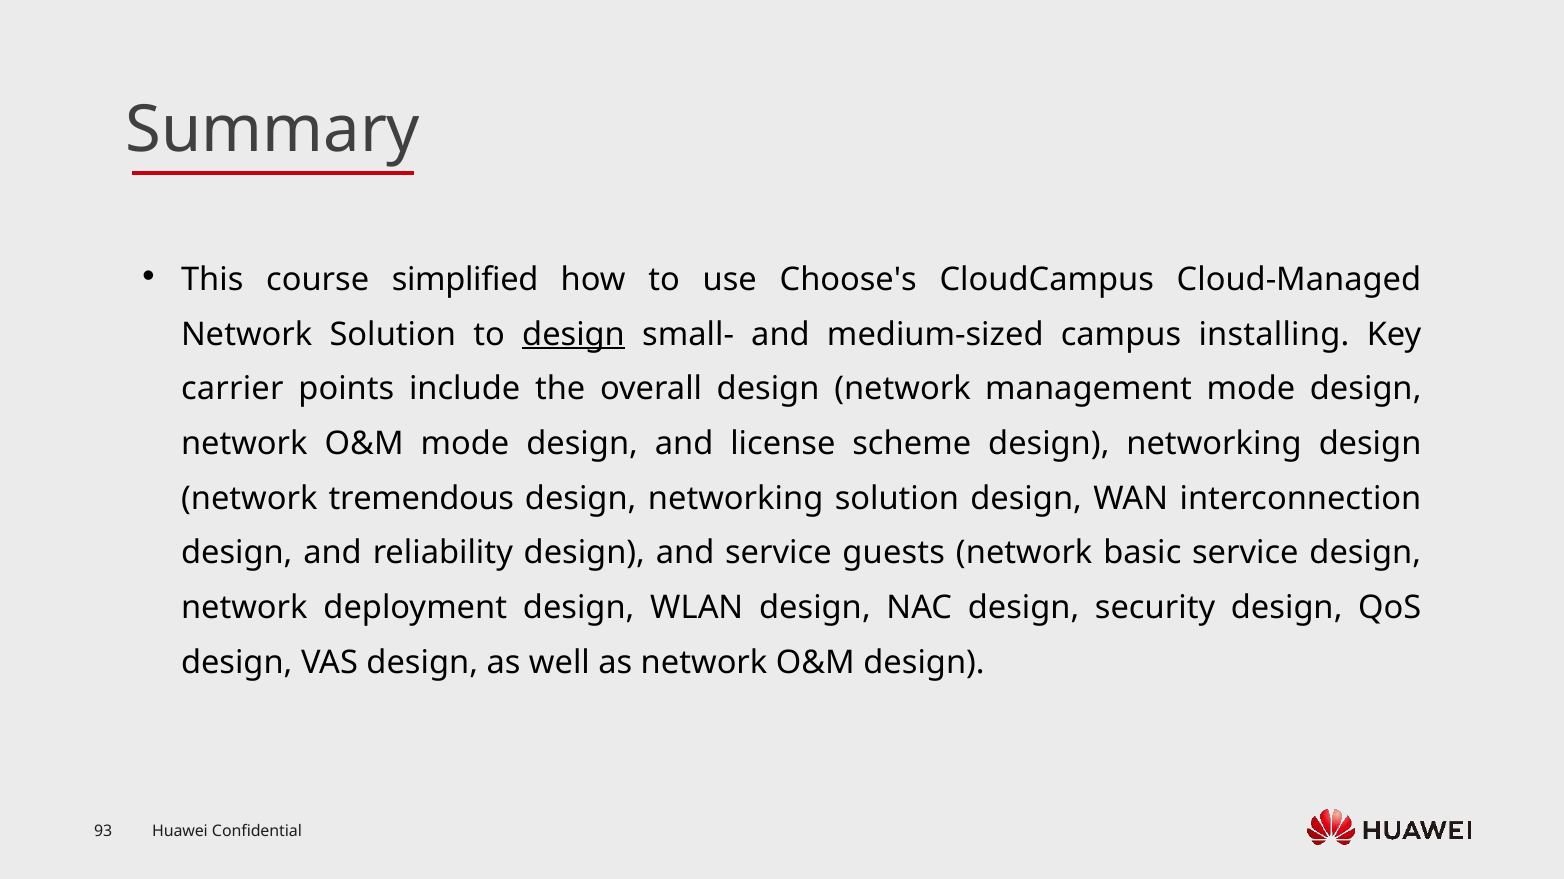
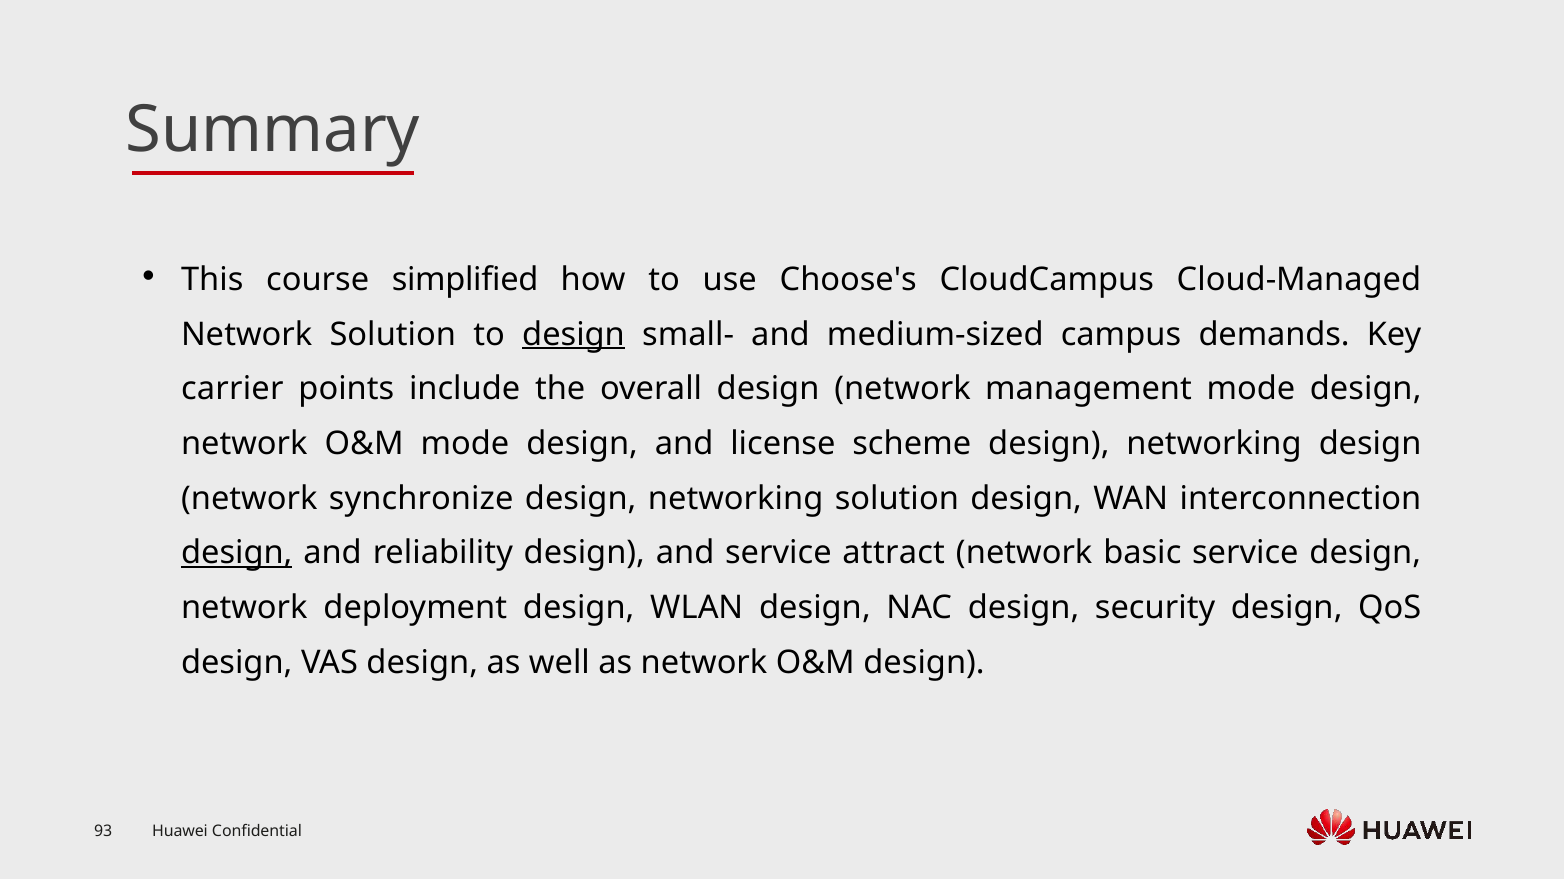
installing: installing -> demands (1274, 335)
tremendous: tremendous -> synchronize (421, 499)
design underline: none -> present (237, 553)
guests: guests -> attract (894, 553)
